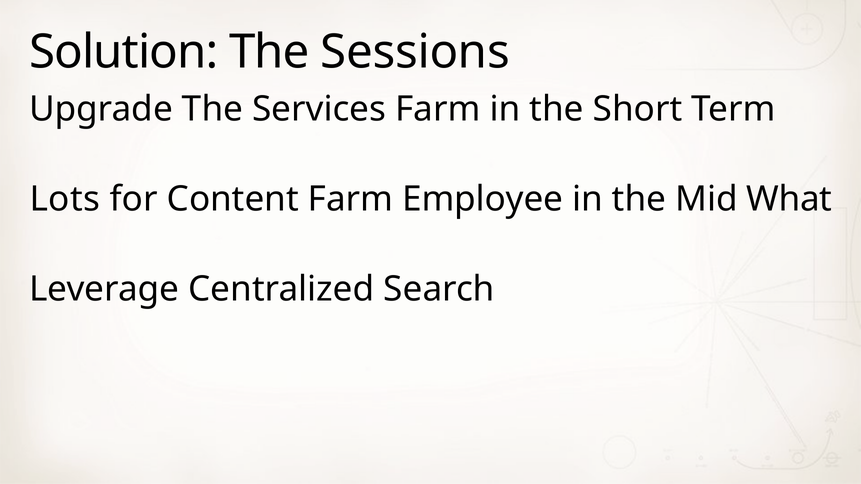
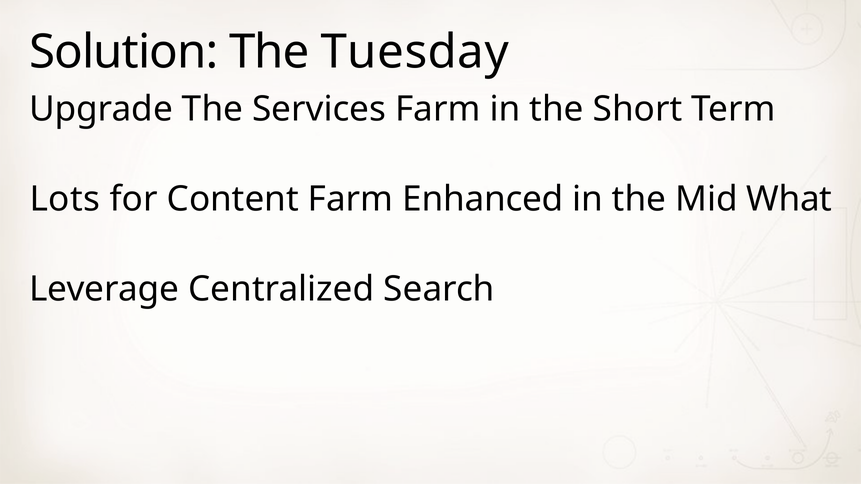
Sessions: Sessions -> Tuesday (415, 52)
Employee: Employee -> Enhanced (483, 199)
